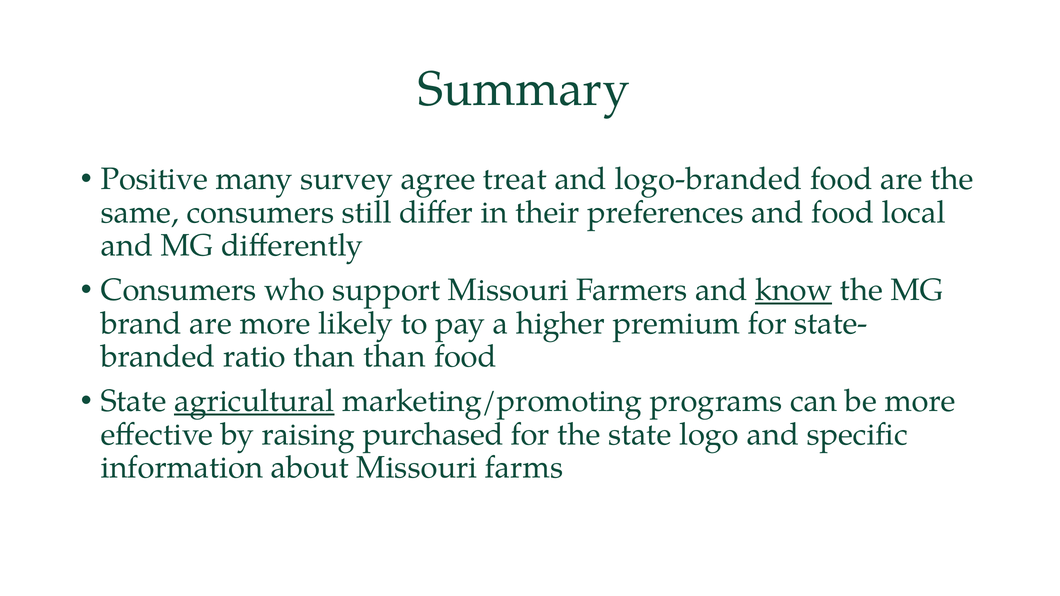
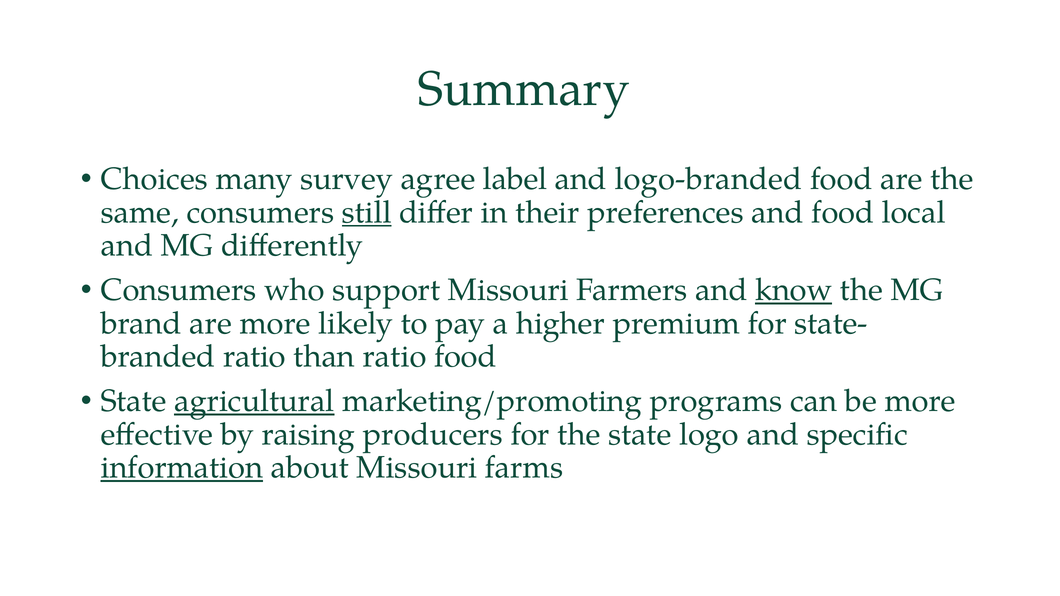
Positive: Positive -> Choices (154, 179)
treat: treat -> label (515, 179)
still underline: none -> present (367, 212)
than than: than -> ratio (395, 357)
purchased: purchased -> producers (433, 435)
information underline: none -> present (182, 468)
